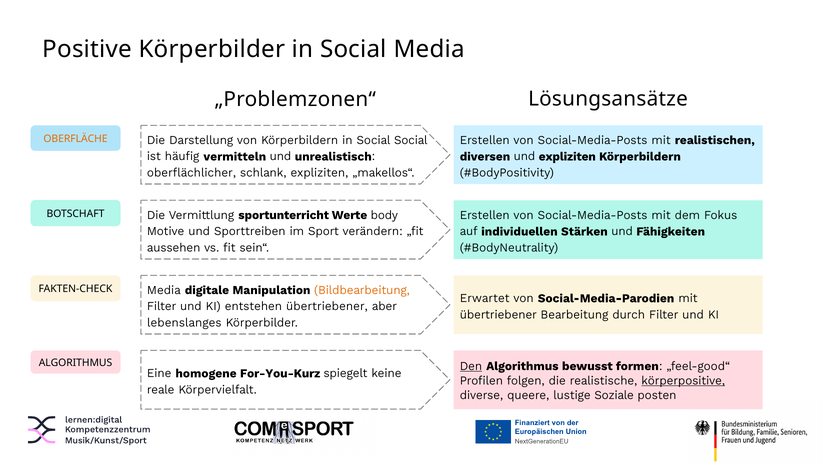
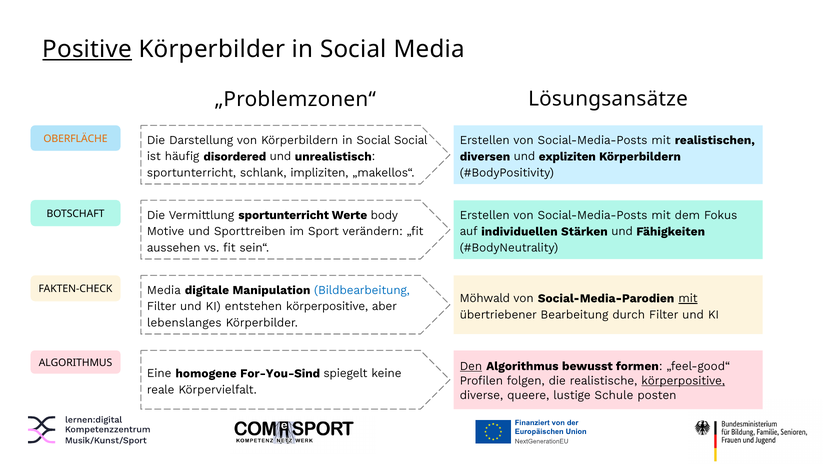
Positive underline: none -> present (87, 49)
vermitteln: vermitteln -> disordered (235, 157)
oberflächlicher: oberflächlicher -> sportunterricht (192, 173)
schlank expliziten: expliziten -> impliziten (319, 173)
Bildbearbeitung colour: orange -> blue (362, 290)
Erwartet: Erwartet -> Möhwald (485, 298)
mit underline: none -> present (688, 298)
entstehen übertriebener: übertriebener -> körperpositive (327, 307)
For-You-Kurz: For-You-Kurz -> For-You-Sind (280, 374)
Soziale: Soziale -> Schule (614, 395)
